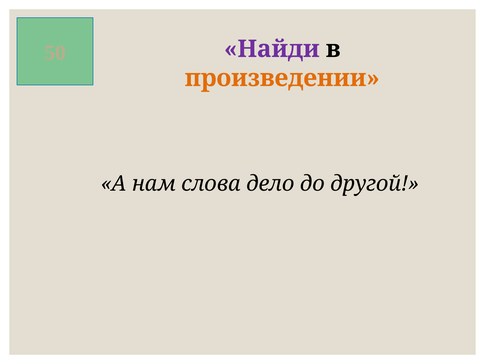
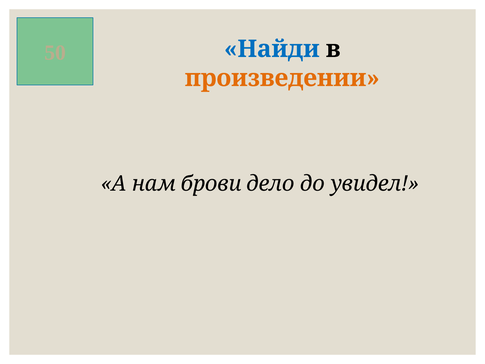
Найди colour: purple -> blue (272, 49)
слова: слова -> брови (211, 183)
другой: другой -> увидел (375, 183)
